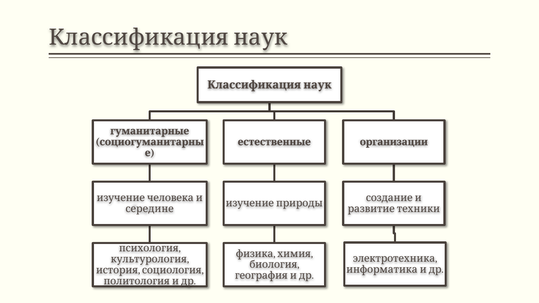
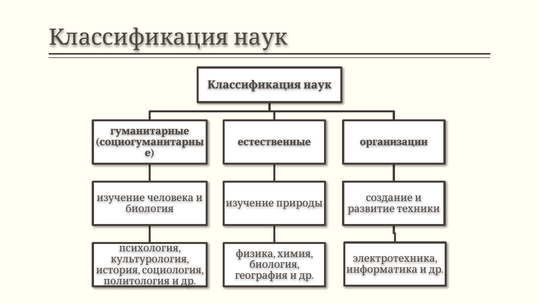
середине: середине -> биология (150, 209)
